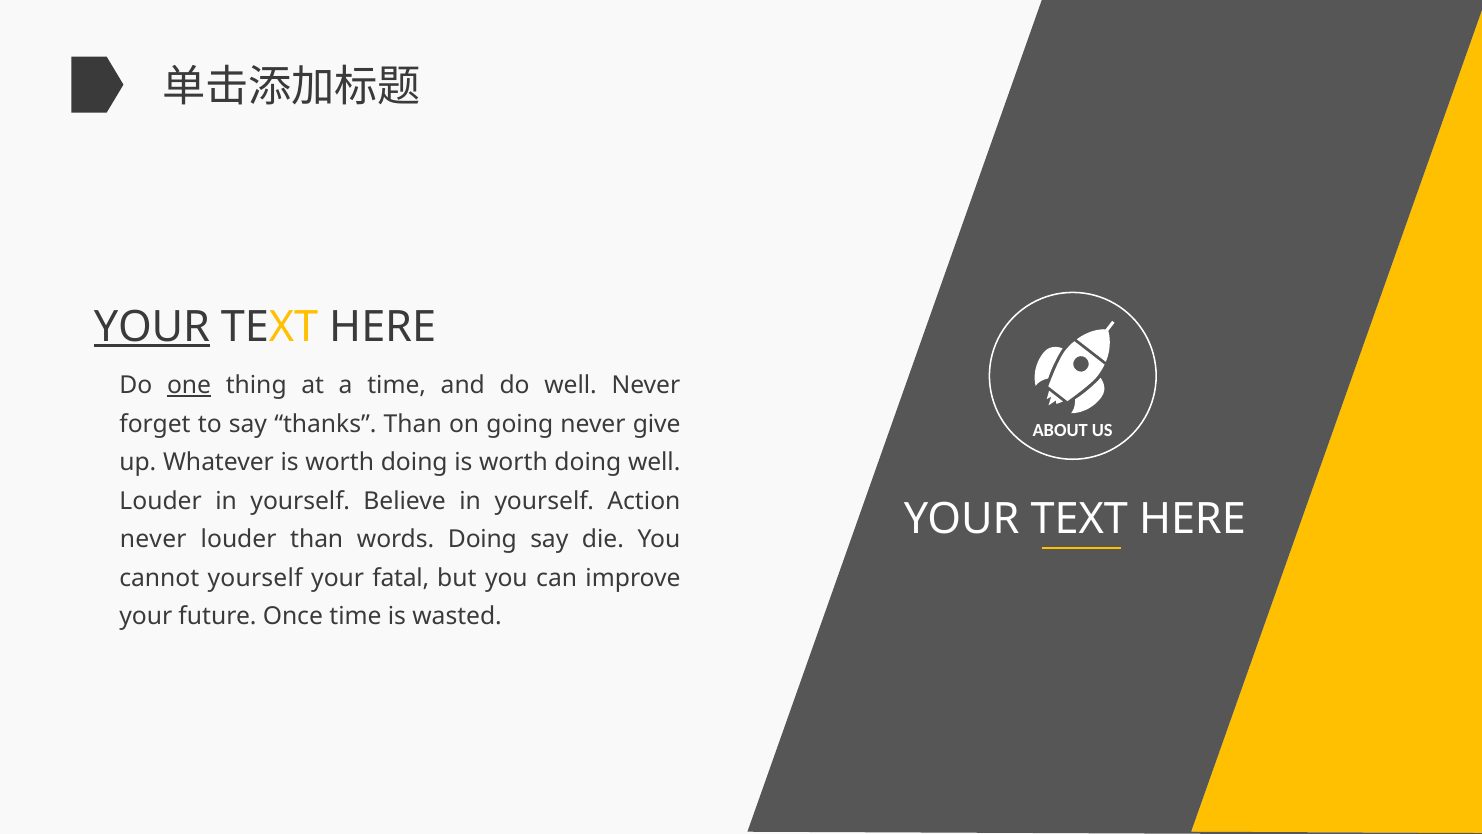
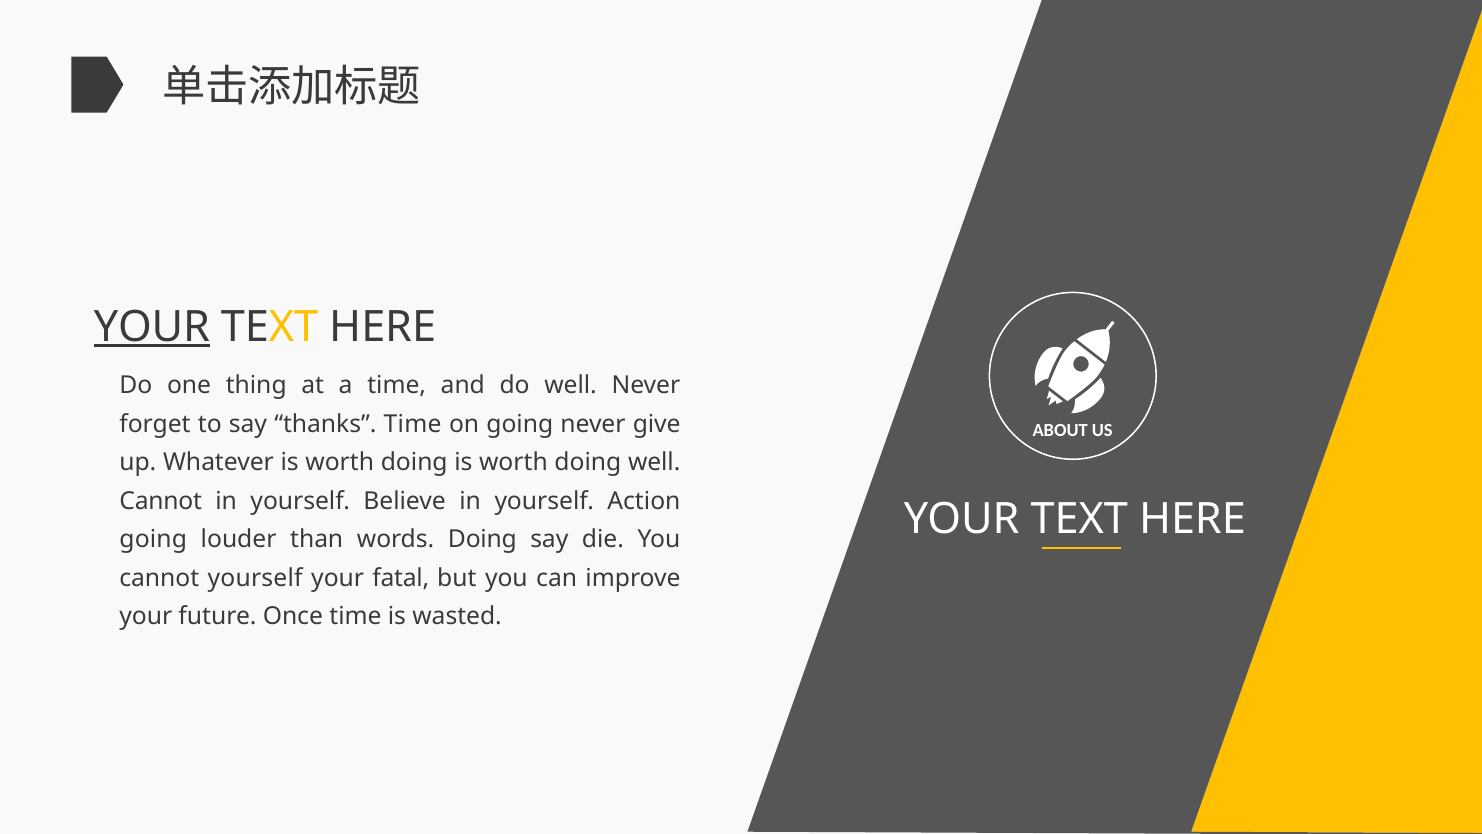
one underline: present -> none (189, 385)
thanks Than: Than -> Time (413, 424)
Louder: Louder -> Cannot (161, 501)
never: never -> going (153, 539)
